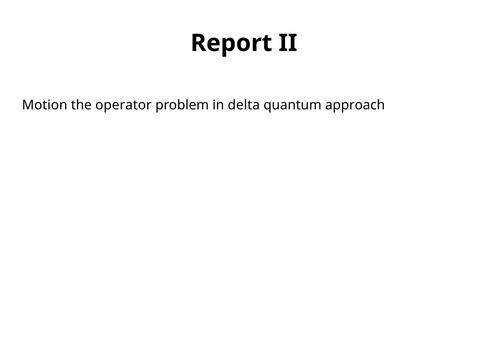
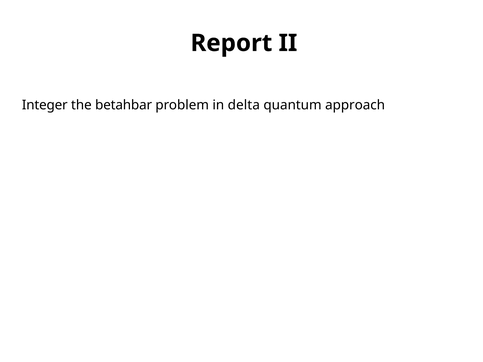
Motion: Motion -> Integer (45, 105)
operator: operator -> betahbar (124, 105)
